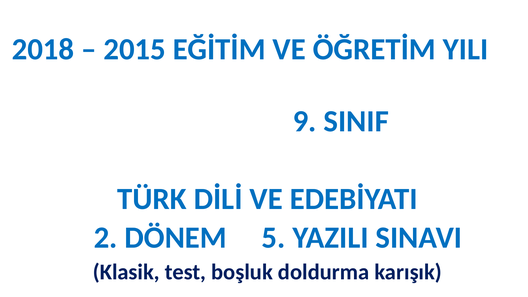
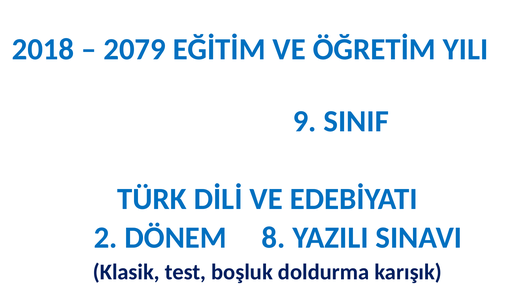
2015: 2015 -> 2079 (135, 49)
5: 5 -> 8 (274, 238)
